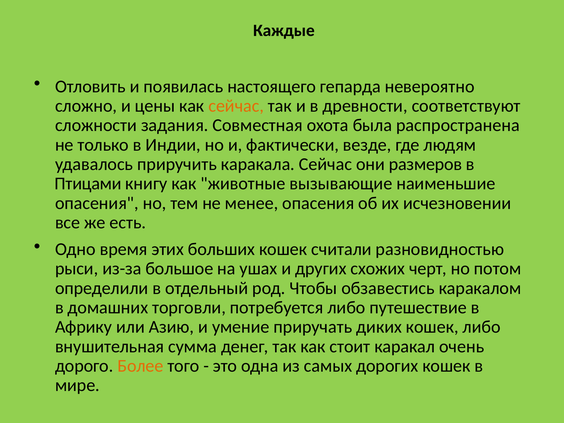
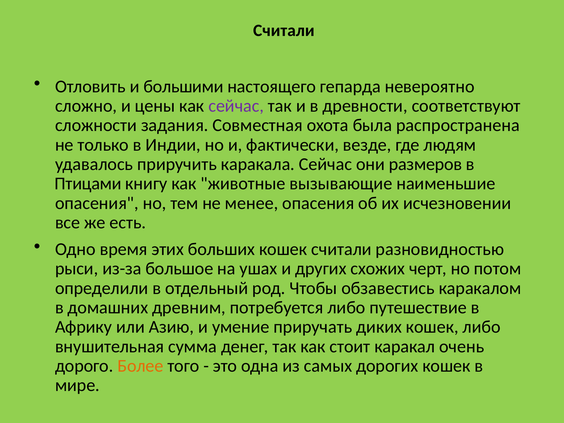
Каждые: Каждые -> Считали (284, 31)
появилась: появилась -> большими (183, 86)
сейчас colour: orange -> purple (236, 106)
торговли: торговли -> древним (189, 308)
